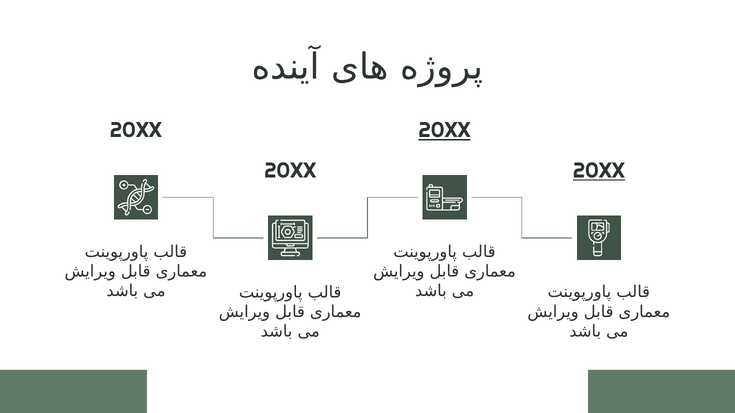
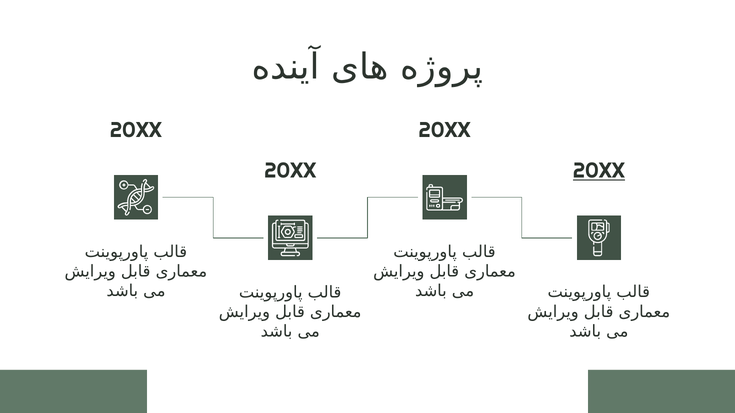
20XX underline: present -> none (445, 131)
